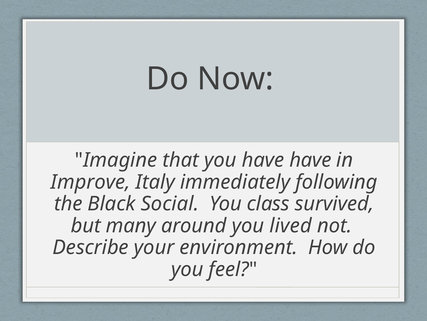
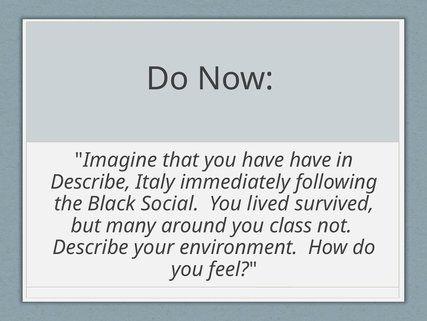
Improve: Improve -> Describe (91, 182)
class: class -> lived (268, 203)
lived: lived -> class (291, 225)
